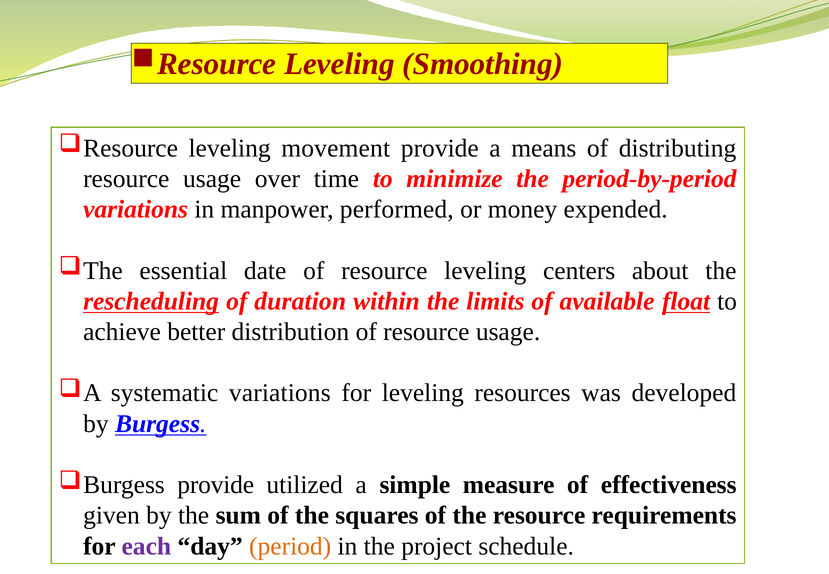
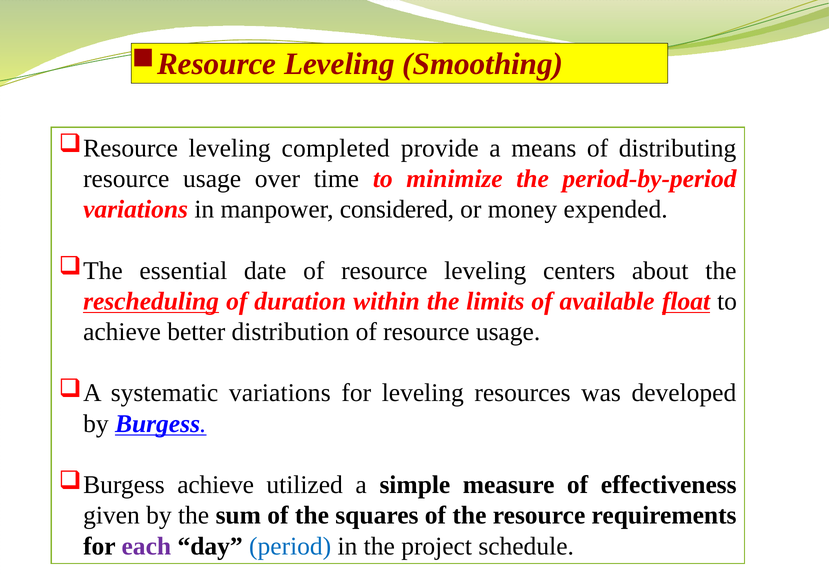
movement: movement -> completed (336, 148)
performed: performed -> considered (397, 209)
provide: provide -> achieve (216, 485)
period colour: orange -> blue (290, 546)
